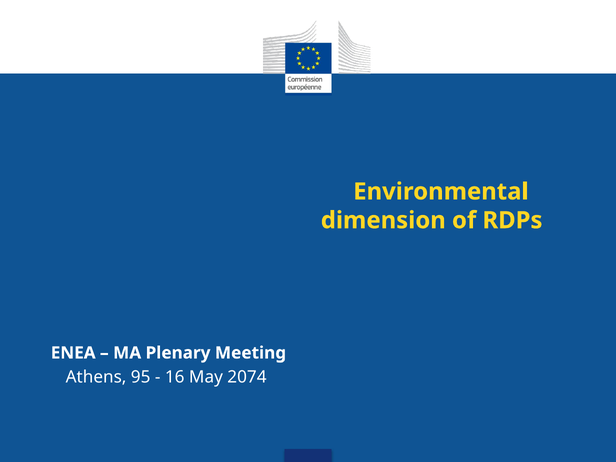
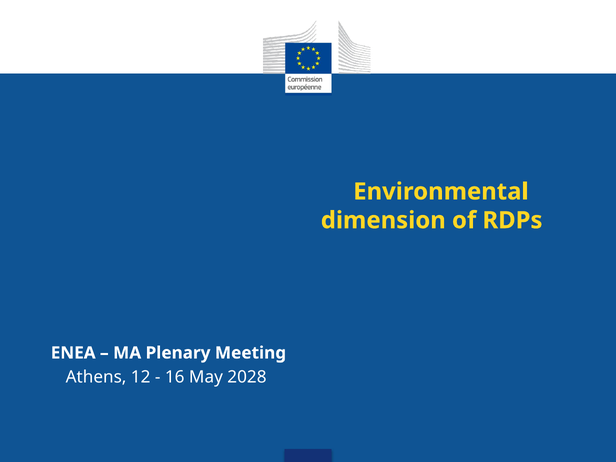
95: 95 -> 12 (141, 377)
2074: 2074 -> 2028 (247, 377)
